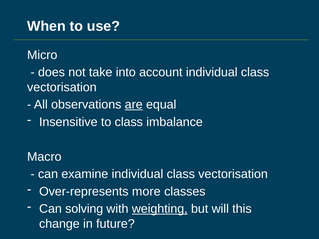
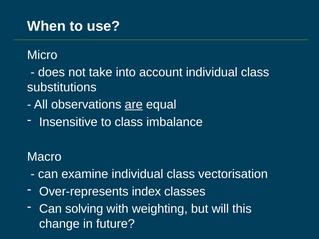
vectorisation: vectorisation -> substitutions (62, 87)
more: more -> index (146, 192)
weighting underline: present -> none (160, 209)
